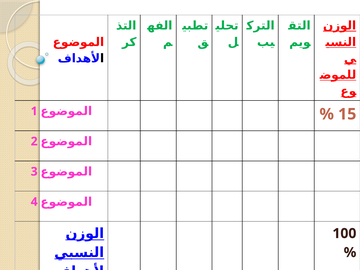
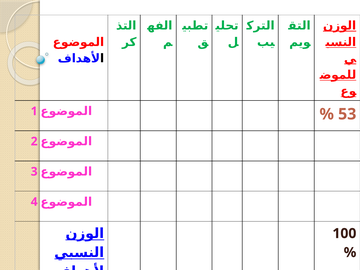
15: 15 -> 53 (347, 114)
